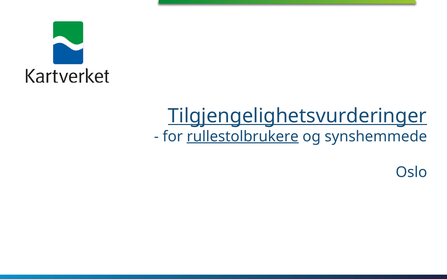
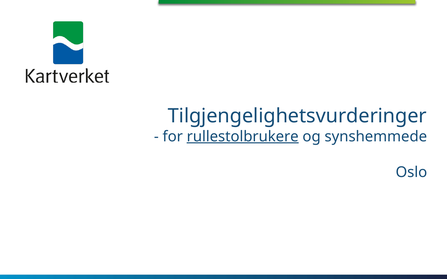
Tilgjengelighetsvurderinger underline: present -> none (297, 116)
